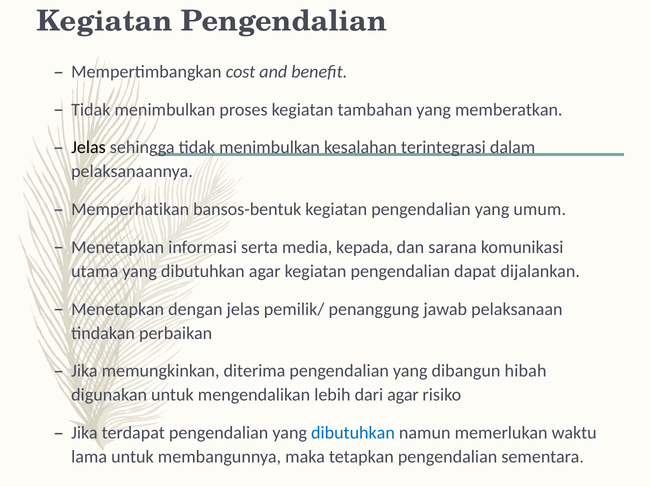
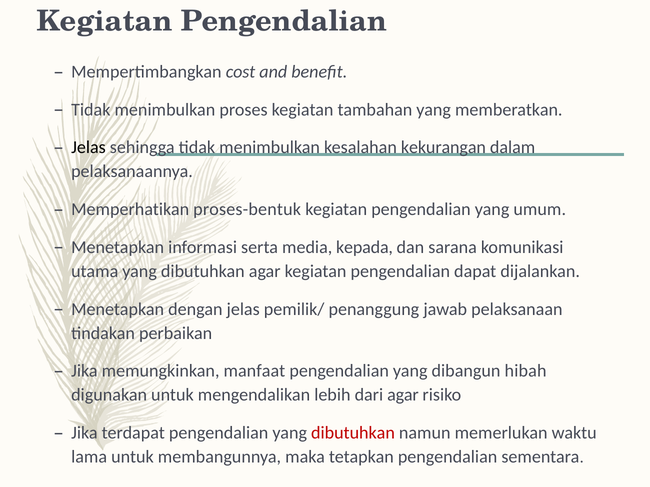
terintegrasi: terintegrasi -> kekurangan (443, 148)
bansos-bentuk: bansos-bentuk -> proses-bentuk (247, 210)
diterima: diterima -> manfaat (254, 371)
dibutuhkan colour: blue -> red (353, 433)
